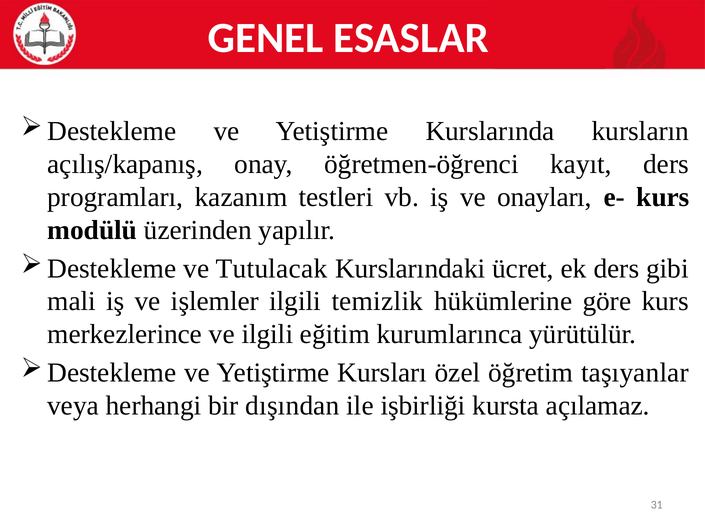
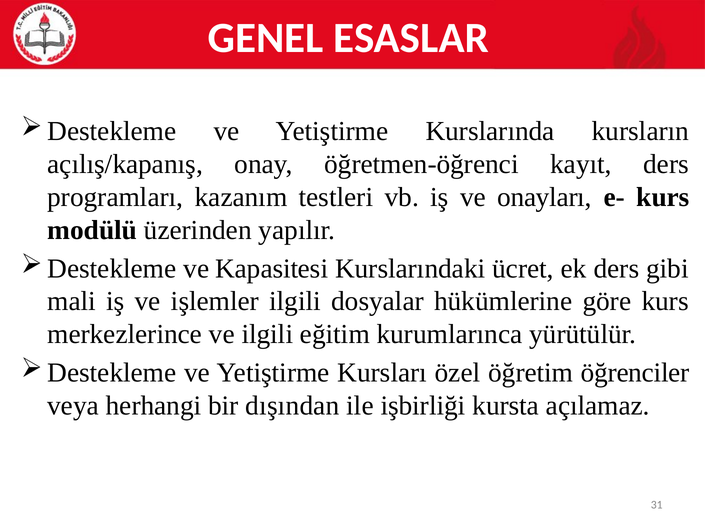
Tutulacak: Tutulacak -> Kapasitesi (272, 268)
temizlik: temizlik -> dosyalar (378, 301)
taşıyanlar: taşıyanlar -> öğrenciler (635, 373)
